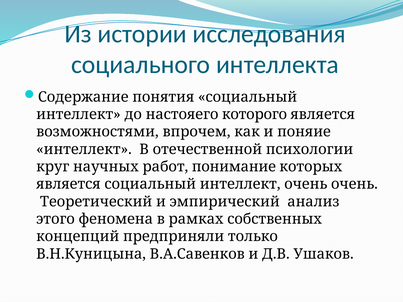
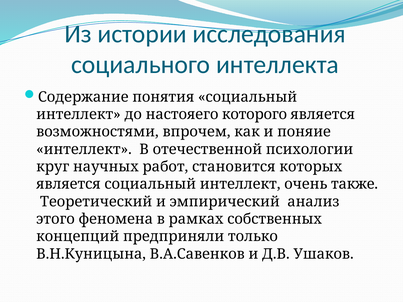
понимание: понимание -> становится (234, 167)
очень очень: очень -> также (355, 184)
